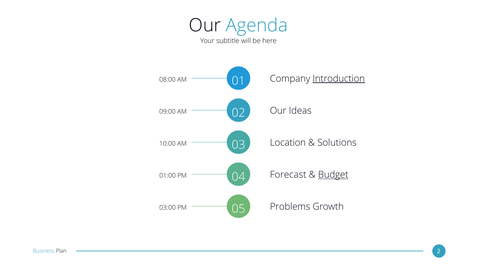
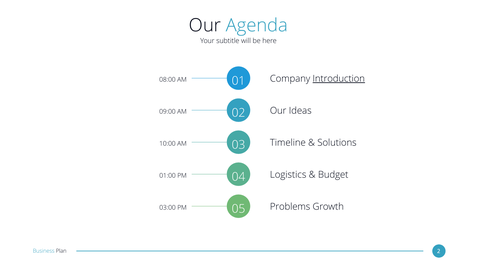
Location: Location -> Timeline (288, 143)
Forecast: Forecast -> Logistics (288, 175)
Budget underline: present -> none (333, 175)
